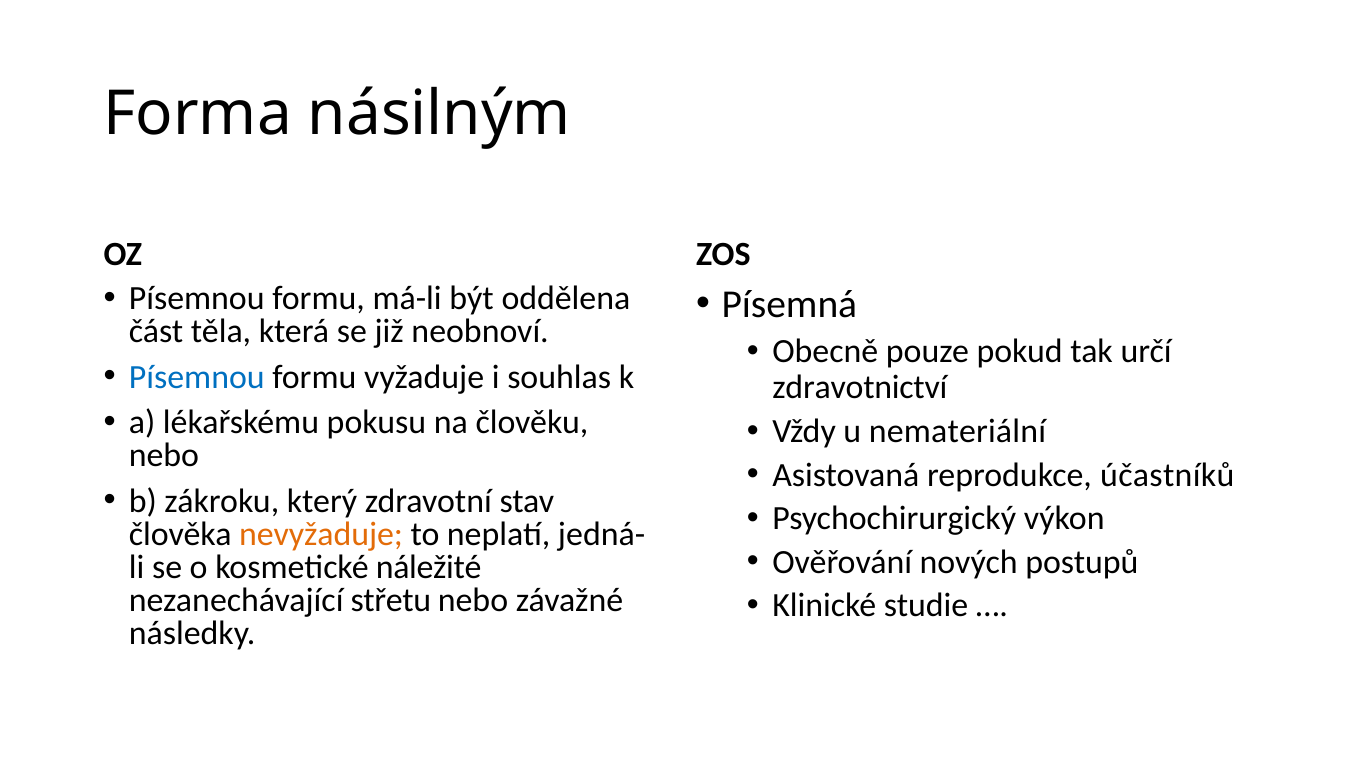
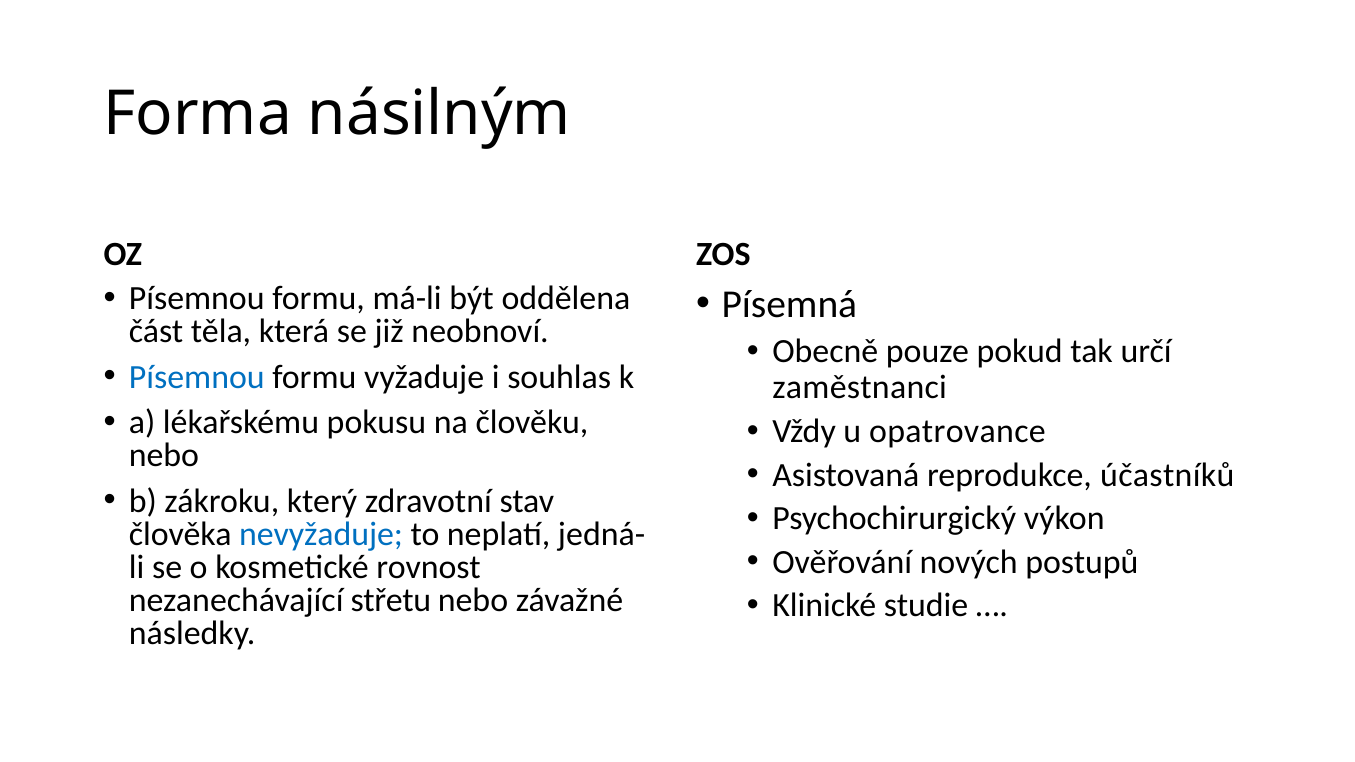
zdravotnictví: zdravotnictví -> zaměstnanci (860, 388)
nemateriální: nemateriální -> opatrovance (957, 431)
nevyžaduje colour: orange -> blue (321, 534)
náležité: náležité -> rovnost (429, 567)
